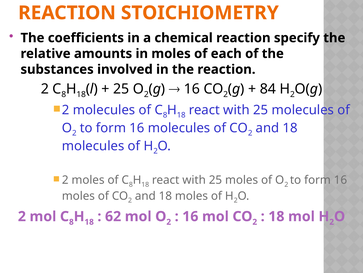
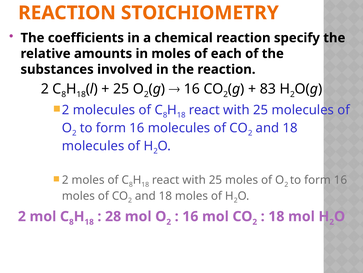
84: 84 -> 83 (268, 89)
62: 62 -> 28 (113, 216)
